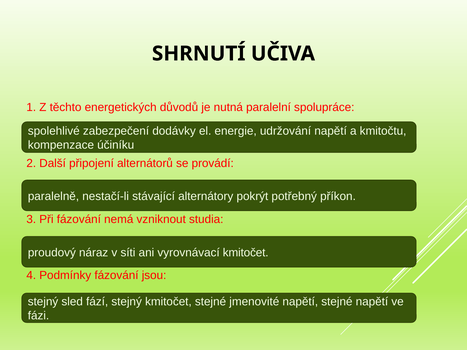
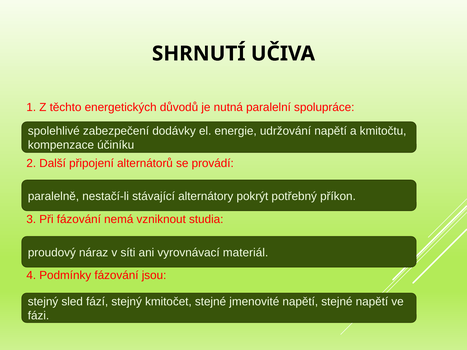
vyrovnávací kmitočet: kmitočet -> materiál (246, 253)
